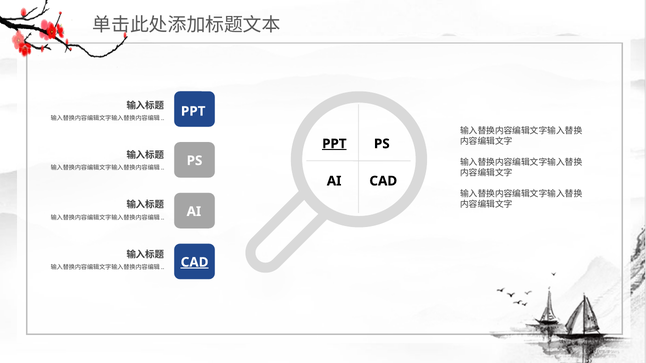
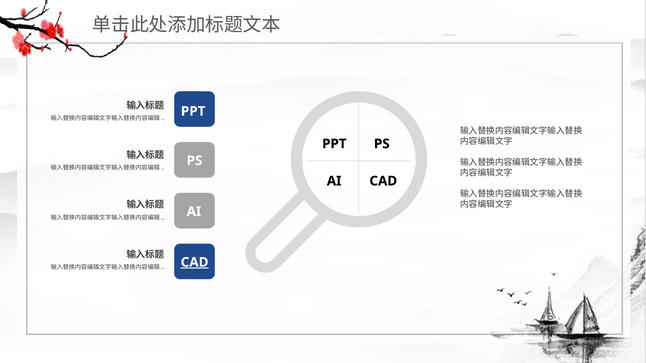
PPT underline: present -> none (334, 144)
